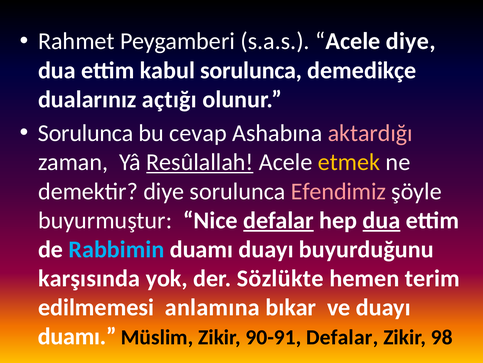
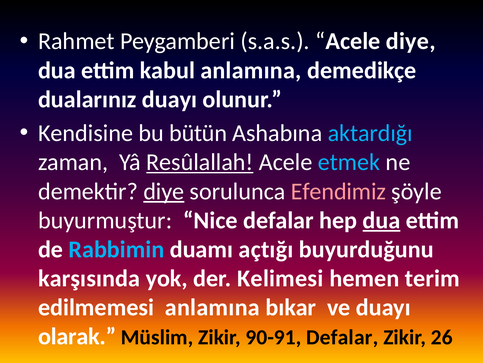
kabul sorulunca: sorulunca -> anlamına (251, 70)
dualarınız açtığı: açtığı -> duayı (170, 99)
Sorulunca: Sorulunca -> Kendisine (86, 133)
cevap: cevap -> bütün (198, 133)
aktardığı colour: pink -> light blue (370, 133)
etmek colour: yellow -> light blue (349, 162)
diye underline: none -> present (164, 191)
defalar underline: present -> none (278, 220)
duamı duayı: duayı -> açtığı (266, 249)
Sözlükte: Sözlükte -> Kelimesi (280, 278)
duamı: duamı -> olarak (77, 336)
98: 98 -> 26 (442, 337)
